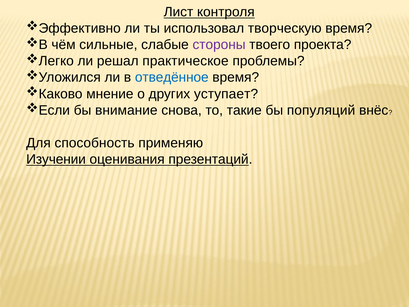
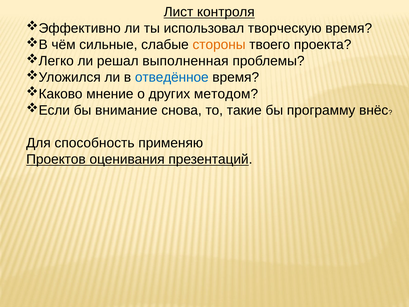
стороны colour: purple -> orange (219, 45)
практическое: практическое -> выполненная (185, 61)
уступает: уступает -> методом (226, 94)
популяций: популяций -> программу (321, 110)
Изучении: Изучении -> Проектов (56, 159)
